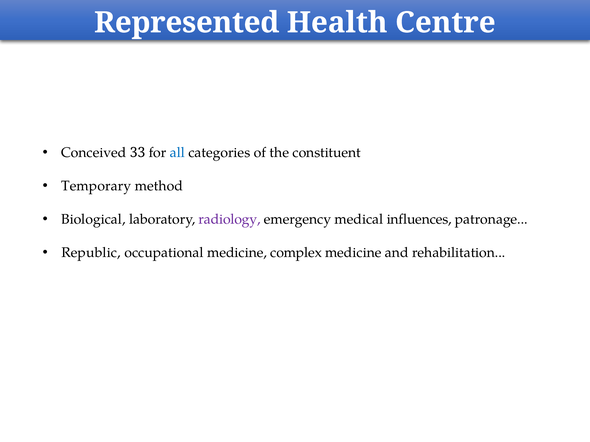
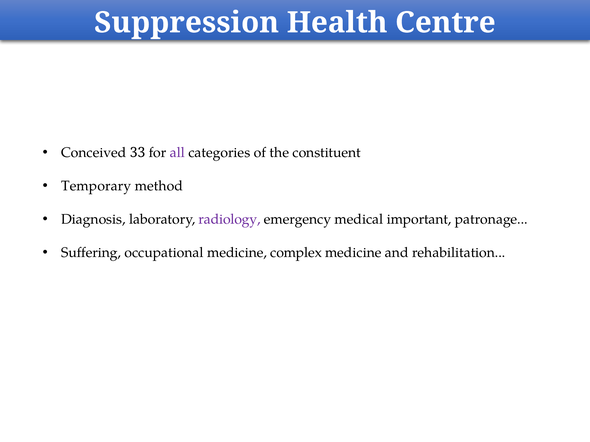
Represented: Represented -> Suppression (187, 23)
all colour: blue -> purple (177, 153)
Biological: Biological -> Diagnosis (93, 220)
influences: influences -> important (419, 220)
Republic: Republic -> Suffering (91, 253)
